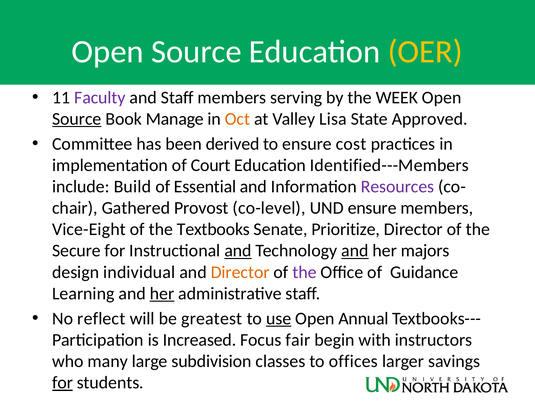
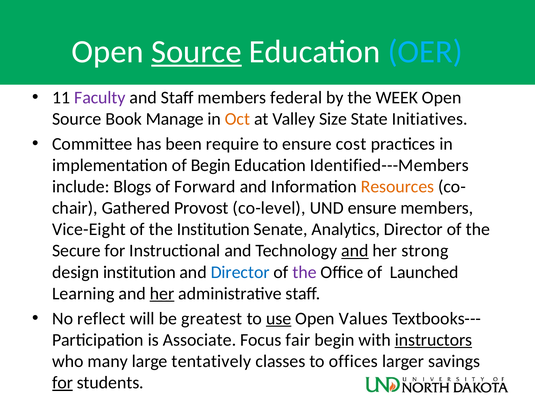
Source underline: none -> present (196, 52)
OER colour: yellow -> light blue (425, 52)
serving: serving -> federal (296, 98)
Source underline: present -> none (77, 119)
Lisa: Lisa -> Size (333, 119)
Approved: Approved -> Initiatives (430, 119)
derived: derived -> require (232, 144)
of Court: Court -> Begin (211, 165)
Build: Build -> Blogs (133, 187)
Essential: Essential -> Forward (205, 187)
Resources colour: purple -> orange (397, 187)
the Textbooks: Textbooks -> Institution (213, 230)
Prioritize: Prioritize -> Analytics (346, 230)
and underline: present -> none (238, 251)
majors: majors -> strong (425, 251)
design individual: individual -> institution (139, 272)
Director colour: orange -> blue (240, 272)
Guidance: Guidance -> Launched (424, 272)
Annual: Annual -> Values (363, 319)
Increased: Increased -> Associate (199, 340)
instructors underline: none -> present (434, 340)
subdivision: subdivision -> tentatively (211, 361)
